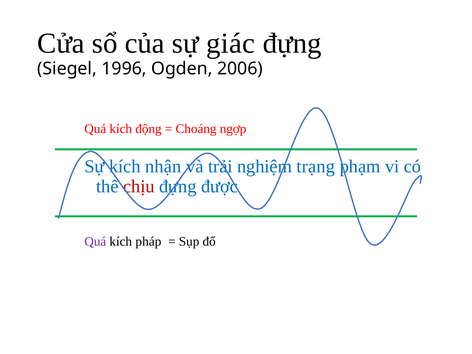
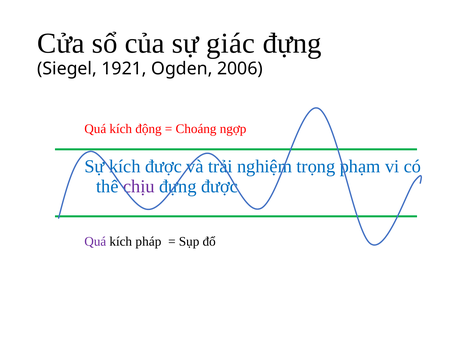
1996: 1996 -> 1921 (124, 69)
kích nhận: nhận -> được (163, 167)
trạng: trạng -> trọng (316, 167)
chịu colour: red -> purple (139, 186)
